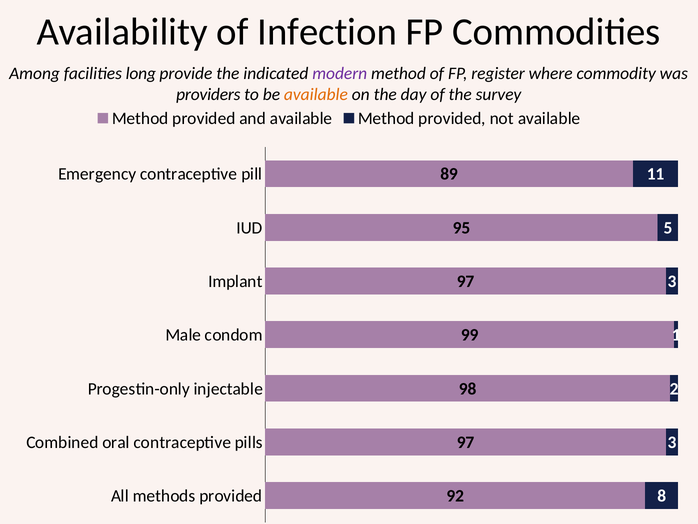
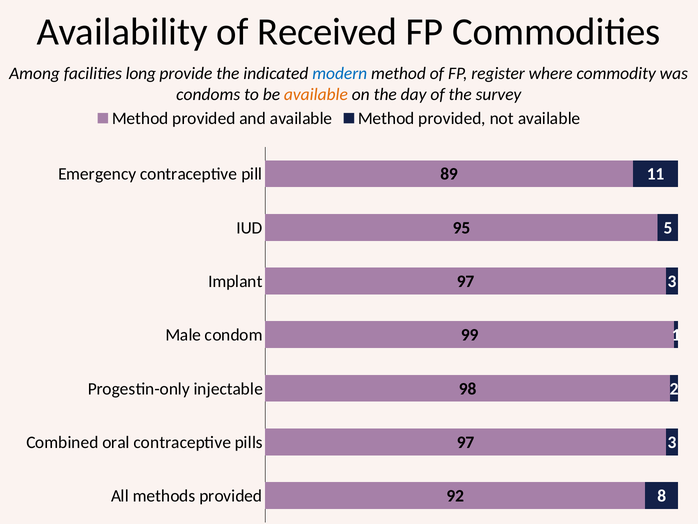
Infection: Infection -> Received (327, 32)
modern colour: purple -> blue (340, 73)
providers: providers -> condoms (208, 94)
